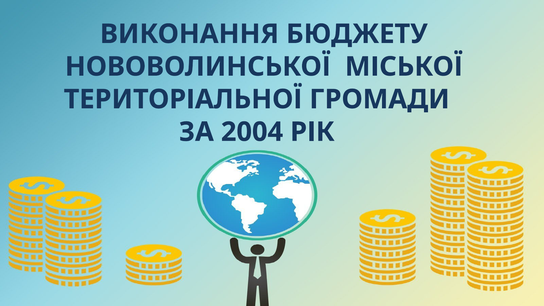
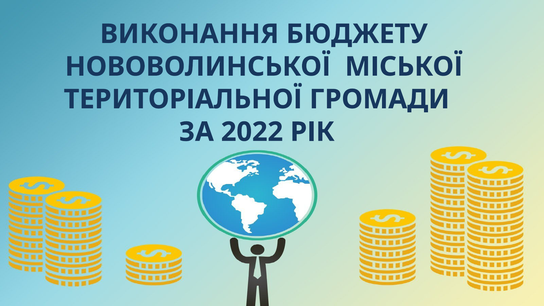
2004: 2004 -> 2022 (252, 132)
